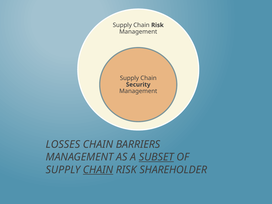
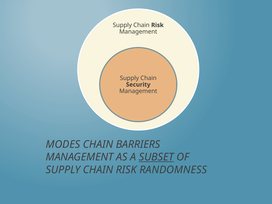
LOSSES: LOSSES -> MODES (63, 144)
CHAIN underline: present -> none (98, 170)
SHAREHOLDER: SHAREHOLDER -> RANDOMNESS (173, 170)
